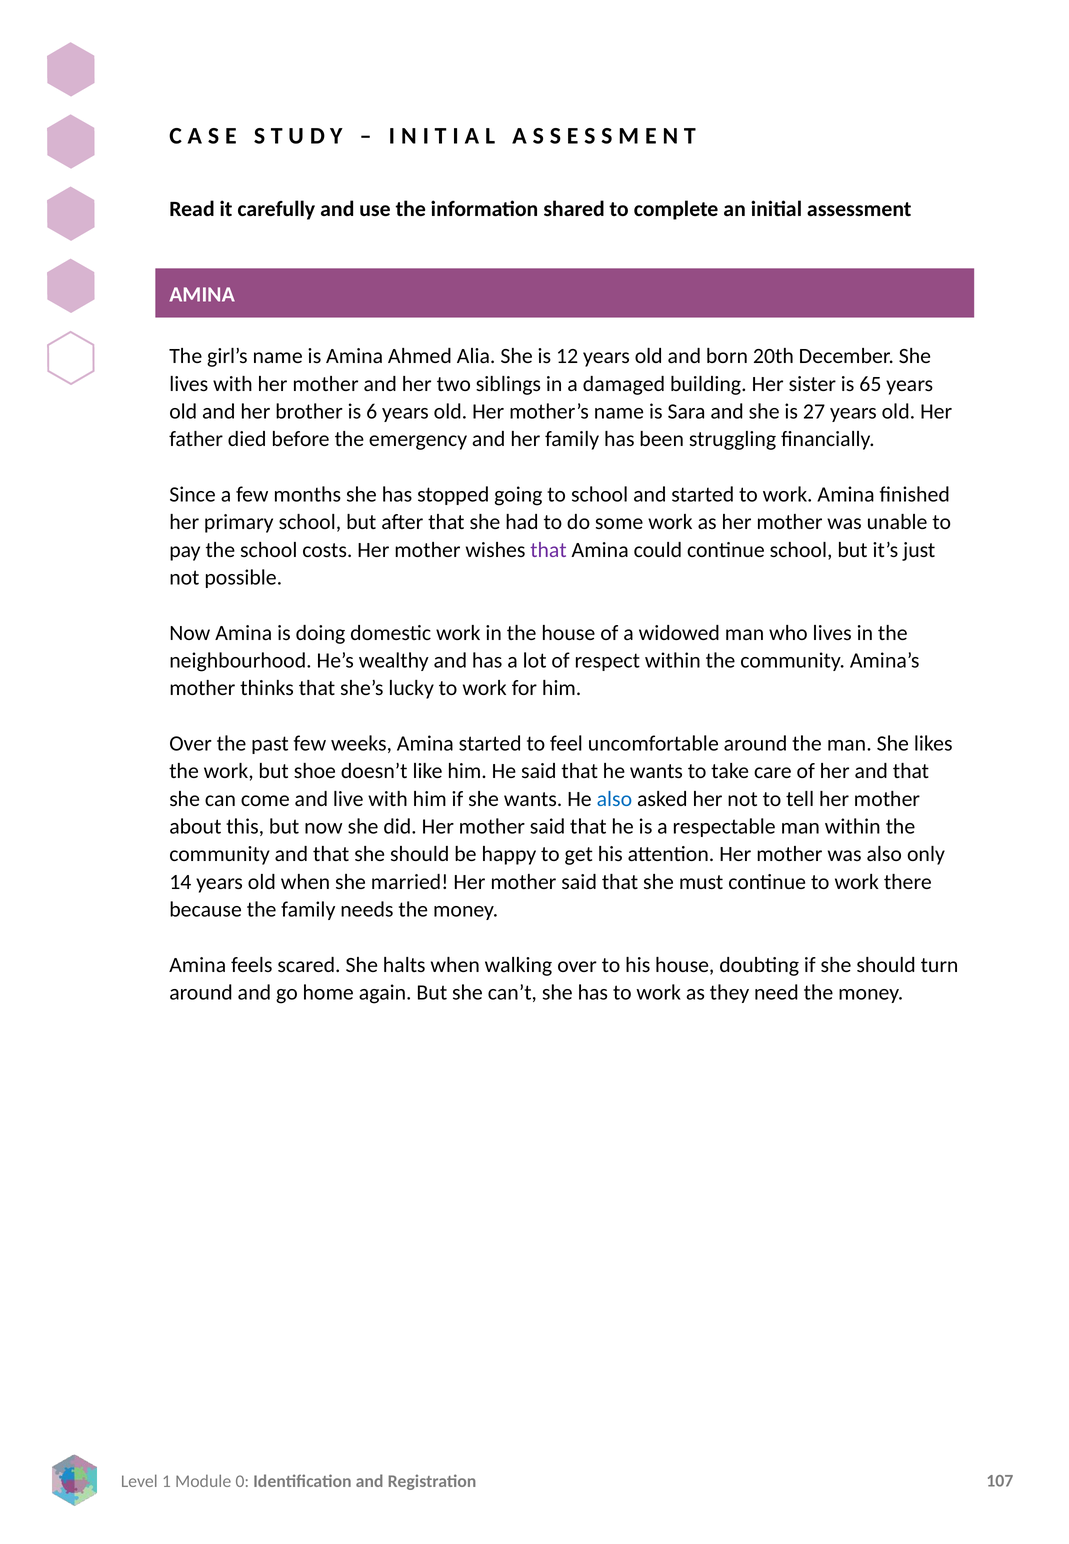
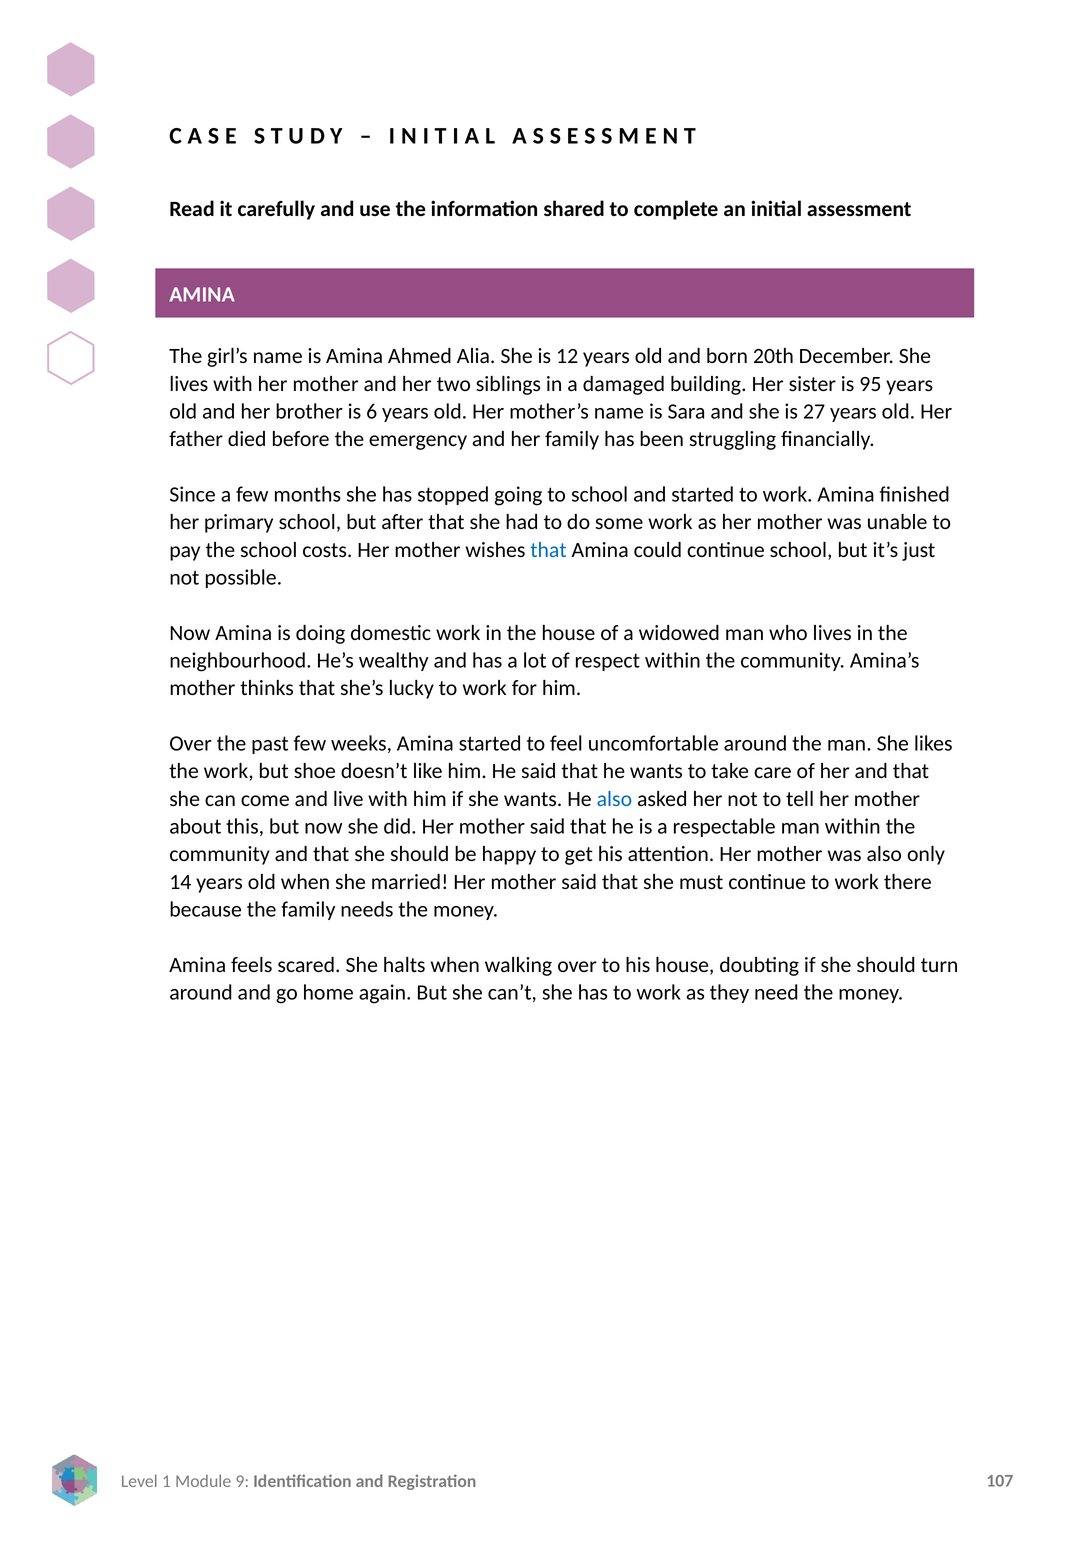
65: 65 -> 95 (870, 384)
that colour: purple -> blue (548, 550)
0: 0 -> 9 (242, 1481)
